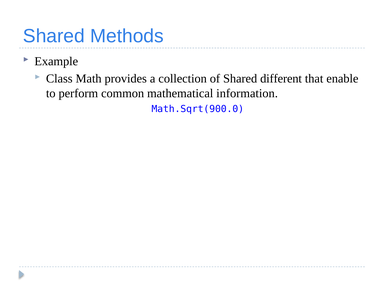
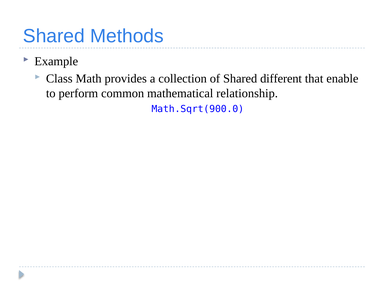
information: information -> relationship (247, 93)
